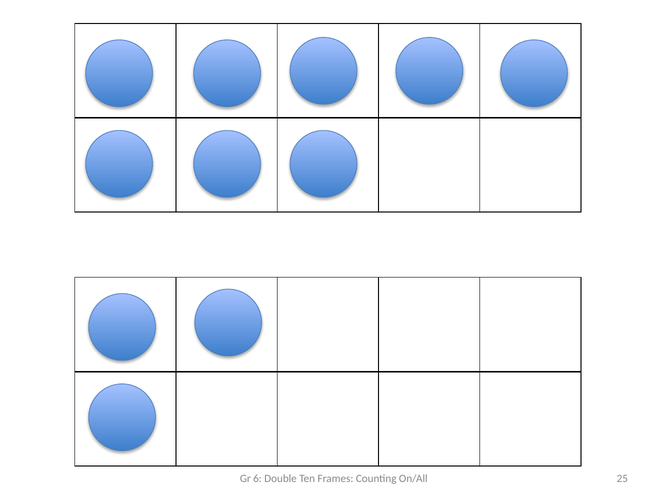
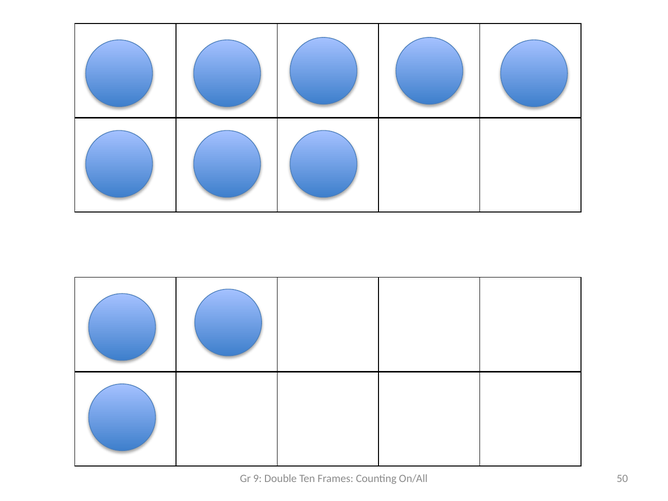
6: 6 -> 9 (258, 478)
25: 25 -> 50 (622, 478)
